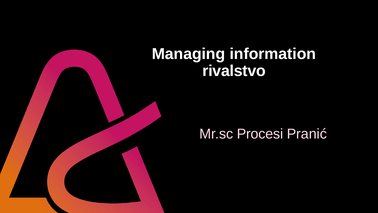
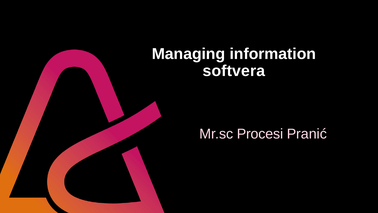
rivalstvo: rivalstvo -> softvera (234, 71)
